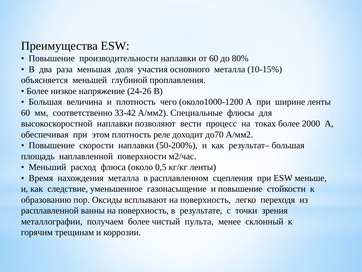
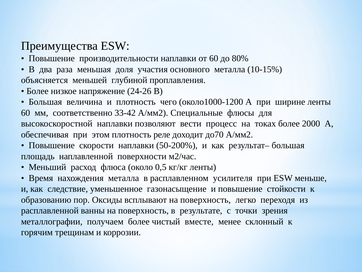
сцепления: сцепления -> усилителя (233, 178)
пульта: пульта -> вместе (199, 221)
